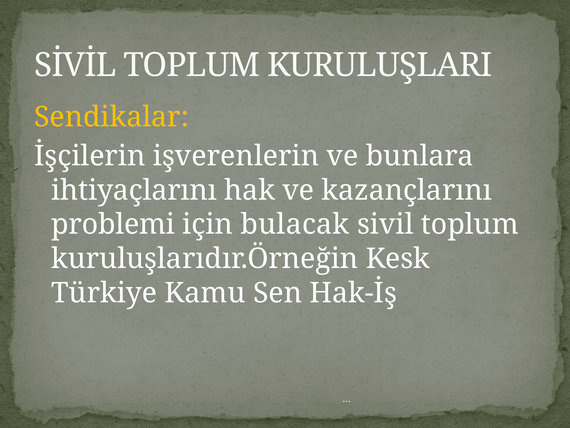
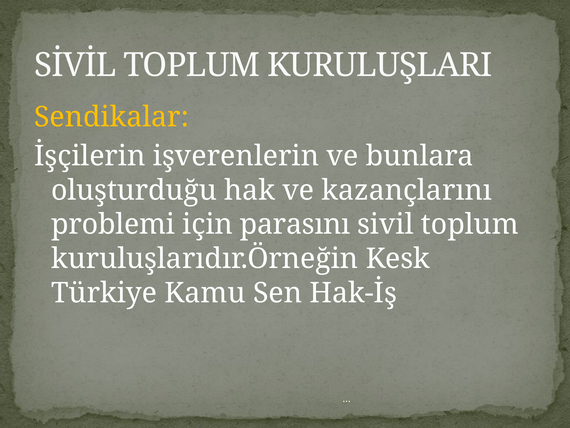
ihtiyaçlarını: ihtiyaçlarını -> oluşturduğu (134, 190)
bulacak: bulacak -> parasını (295, 224)
